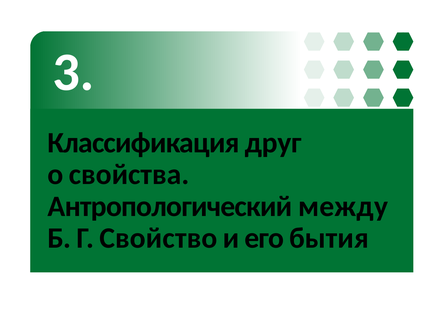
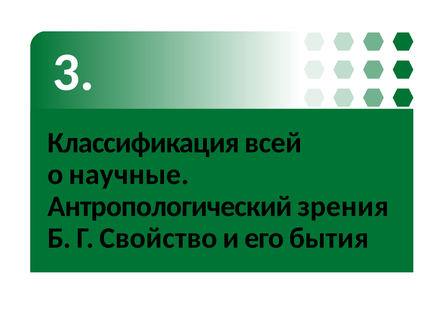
друг: друг -> всей (273, 143)
свойства: свойства -> научные (129, 175)
между: между -> зрения (343, 207)
